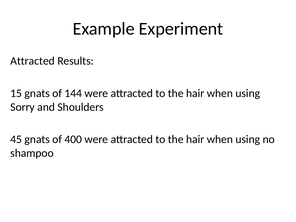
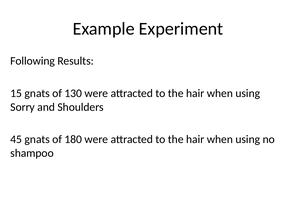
Attracted: Attracted -> Following (33, 61)
144: 144 -> 130 (73, 93)
400: 400 -> 180 (73, 139)
